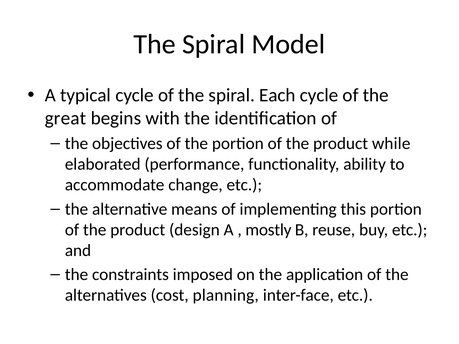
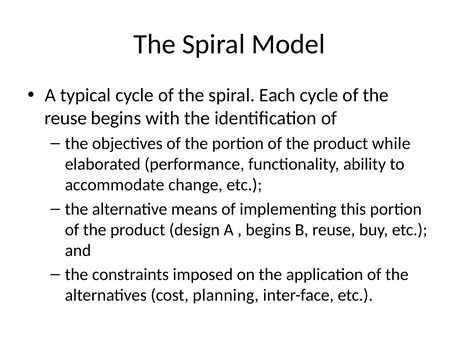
great: great -> reuse (66, 118)
mostly: mostly -> begins (268, 230)
